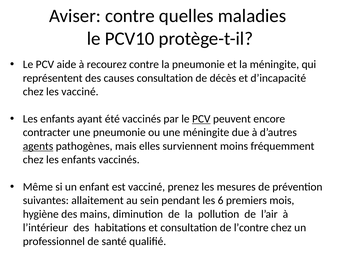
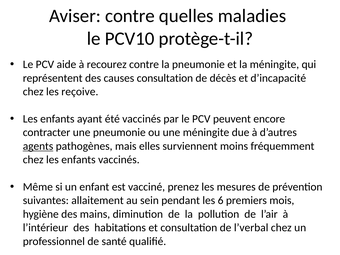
les vacciné: vacciné -> reçoive (80, 92)
PCV underline: present -> none (201, 119)
l’contre: l’contre -> l’verbal (251, 228)
